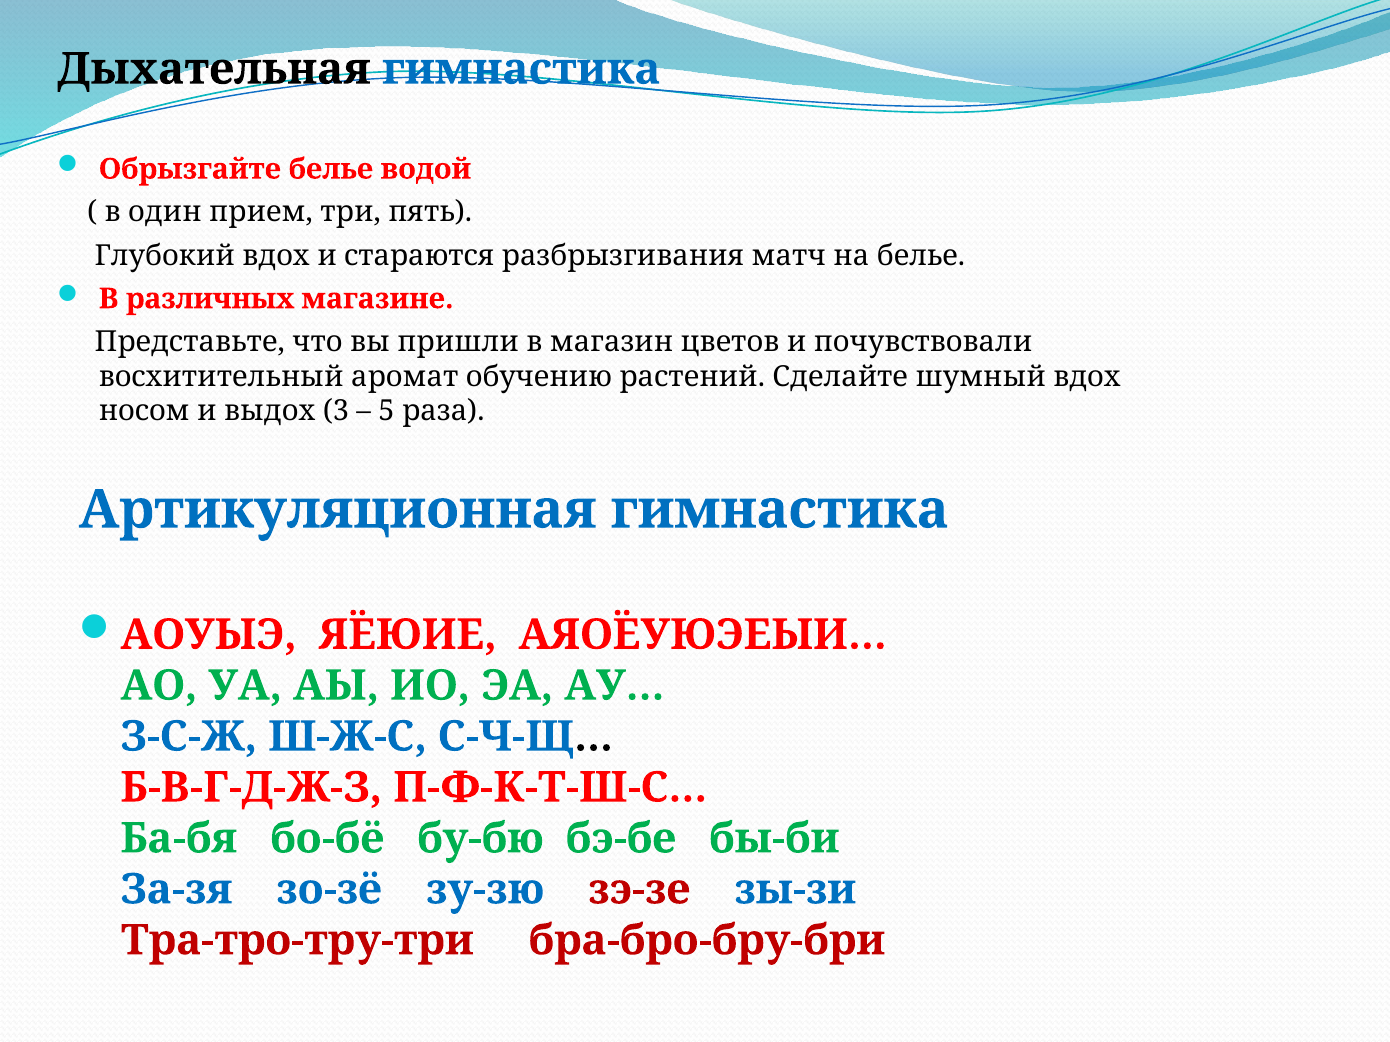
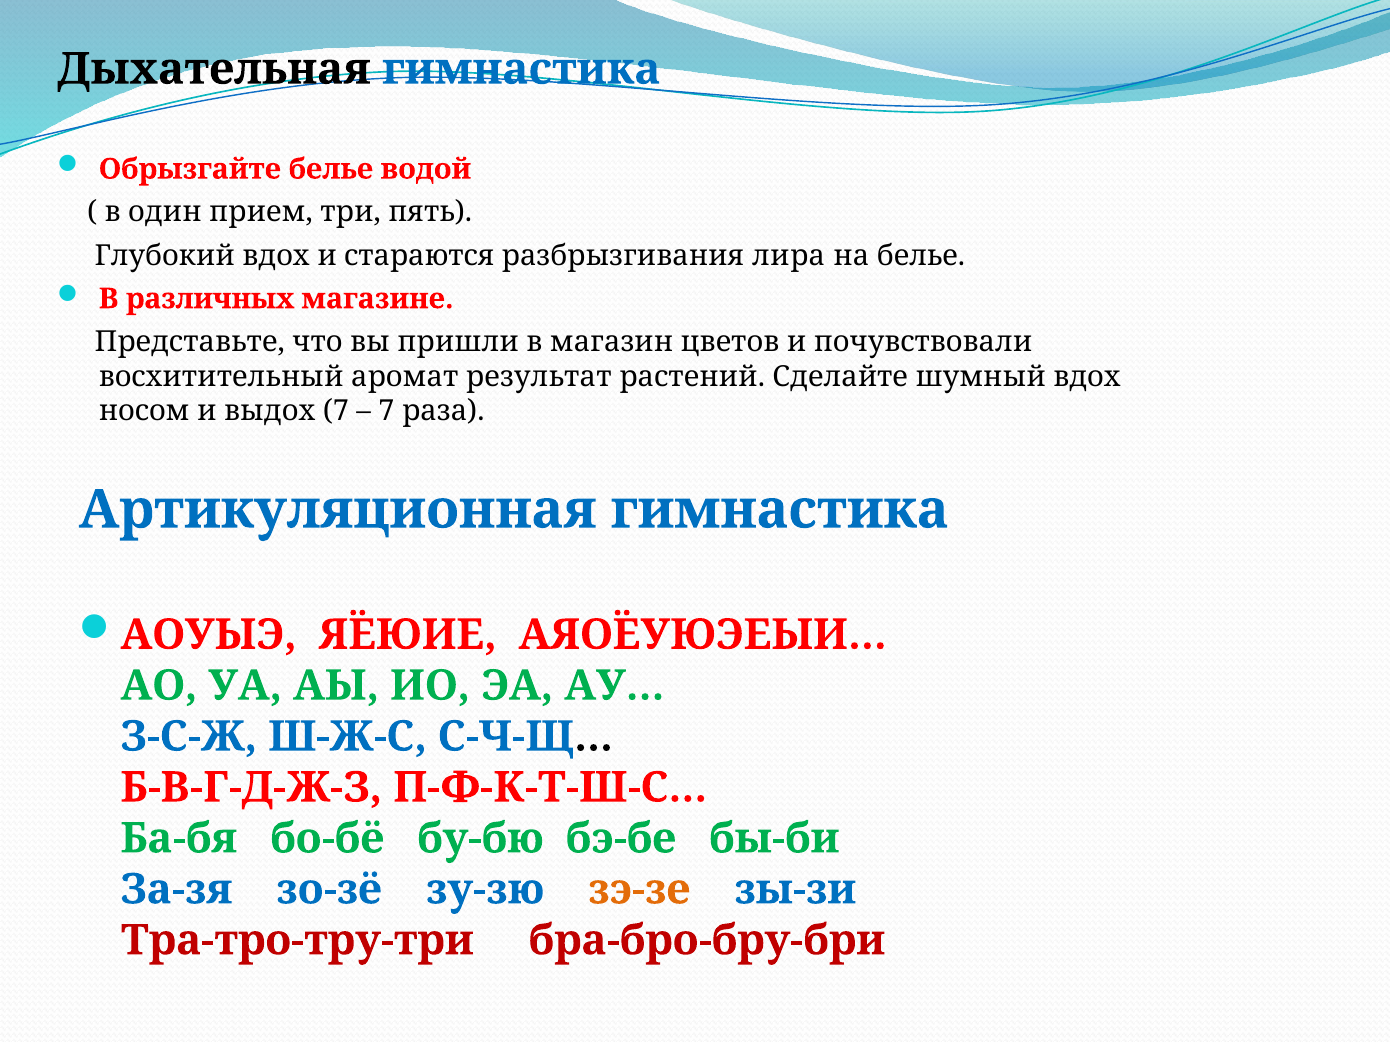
матч: матч -> лира (789, 256)
обучению: обучению -> результат (539, 377)
выдох 3: 3 -> 7 (336, 412)
5: 5 -> 7 (386, 412)
зэ-зе colour: red -> orange (639, 890)
